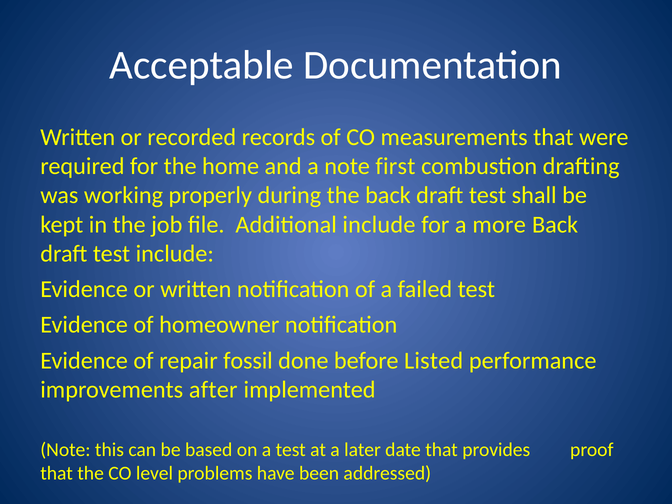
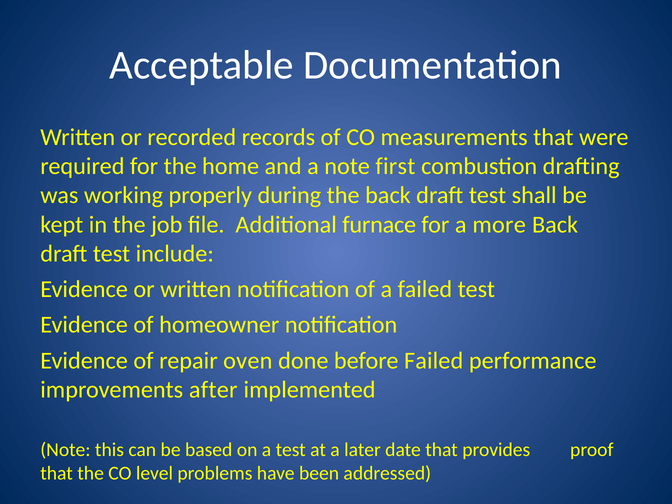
Additional include: include -> furnace (379, 225)
fossil: fossil -> oven (248, 361)
before Listed: Listed -> Failed (434, 361)
